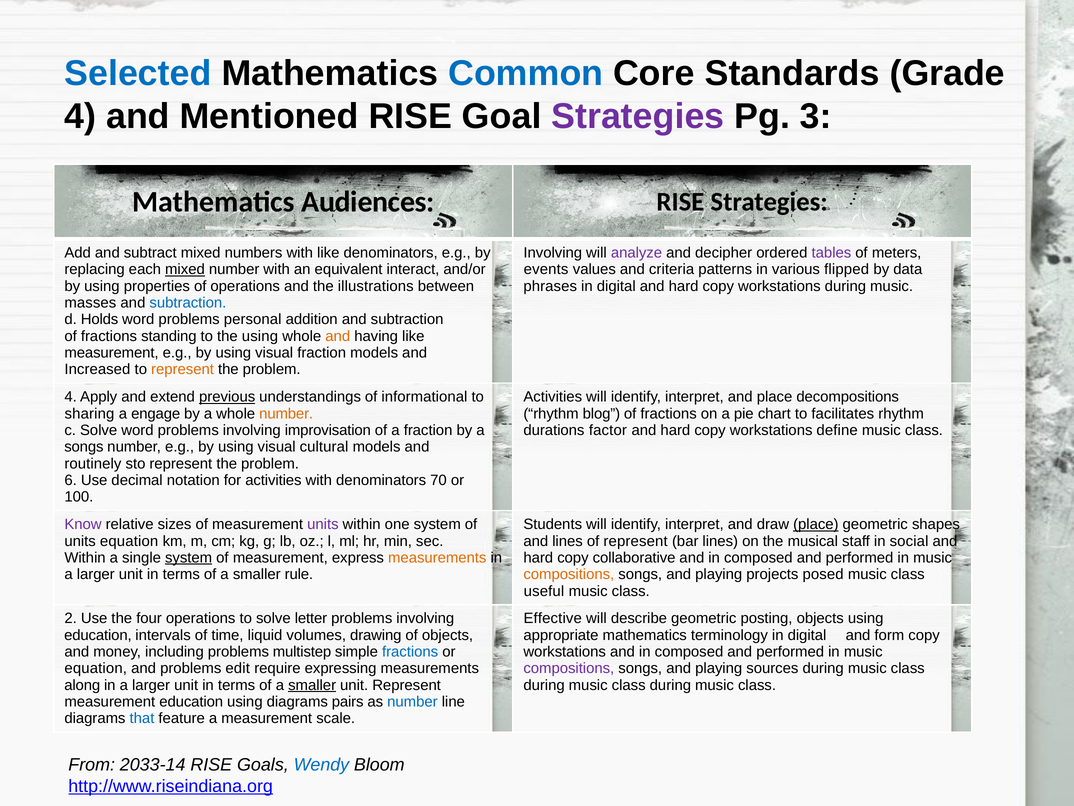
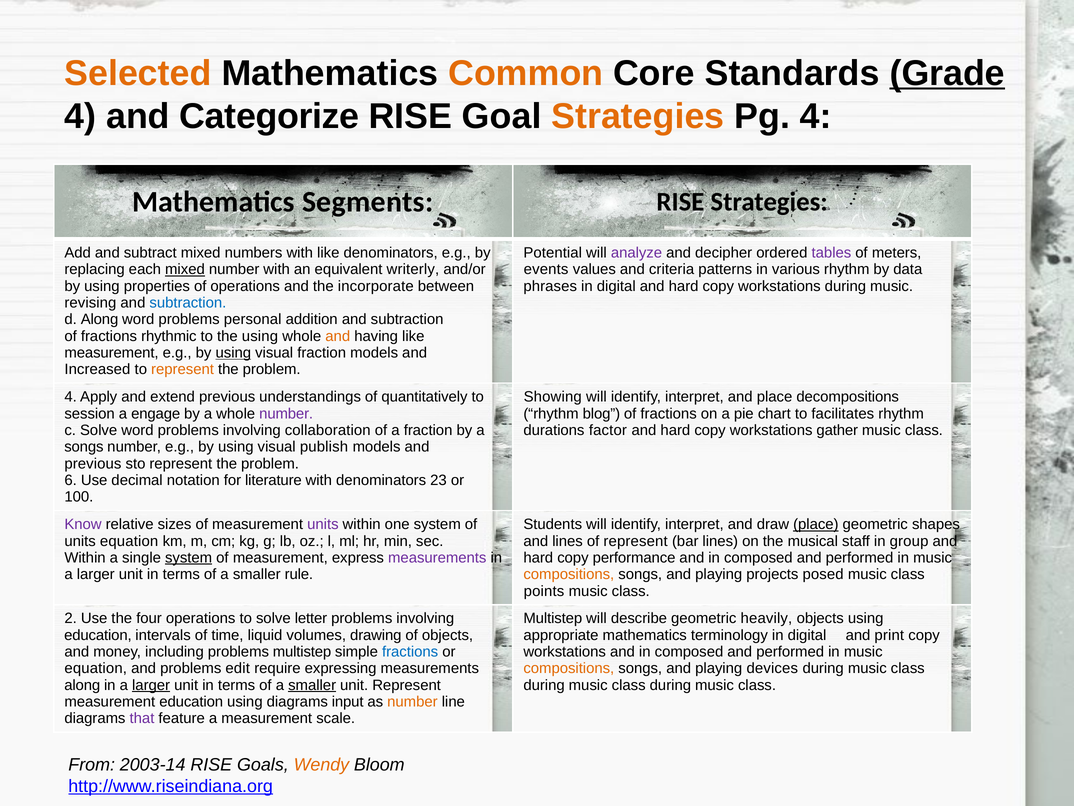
Selected colour: blue -> orange (138, 73)
Common colour: blue -> orange (526, 73)
Grade underline: none -> present (947, 73)
Mentioned: Mentioned -> Categorize (269, 116)
Strategies colour: purple -> orange (638, 116)
Pg 3: 3 -> 4 (816, 116)
Audiences: Audiences -> Segments (368, 202)
Involving: Involving -> Potential (553, 253)
interact: interact -> writerly (413, 269)
various flipped: flipped -> rhythm (847, 269)
illustrations: illustrations -> incorporate (376, 286)
masses: masses -> revising (90, 303)
d Holds: Holds -> Along (100, 319)
standing: standing -> rhythmic (169, 336)
using underline: none -> present (233, 353)
previous underline: present -> none (227, 397)
informational: informational -> quantitatively (424, 397)
Activities: Activities -> Showing (553, 397)
sharing: sharing -> session (90, 413)
number colour: orange -> purple (286, 413)
improvisation: improvisation -> collaboration (328, 430)
define: define -> gather (837, 430)
cultural: cultural -> publish (324, 447)
routinely: routinely -> previous (93, 463)
for activities: activities -> literature (273, 480)
70: 70 -> 23 (438, 480)
social: social -> group (909, 541)
measurements colour: orange -> purple (437, 557)
collaborative: collaborative -> performance (634, 557)
useful: useful -> points (544, 591)
Effective: Effective -> Multistep (553, 618)
posting: posting -> heavily (766, 618)
form: form -> print (889, 635)
compositions colour: purple -> orange (569, 668)
sources: sources -> devices (772, 668)
larger underline: none -> present (151, 685)
pairs: pairs -> input (348, 701)
number colour: blue -> orange (412, 701)
that colour: blue -> purple (142, 718)
2033-14: 2033-14 -> 2003-14 (153, 764)
Wendy colour: blue -> orange (321, 764)
